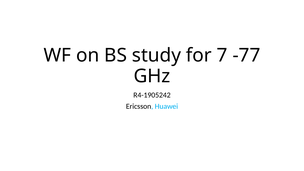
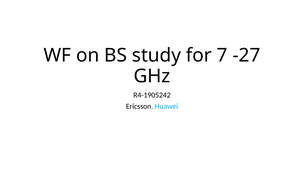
-77: -77 -> -27 (246, 55)
